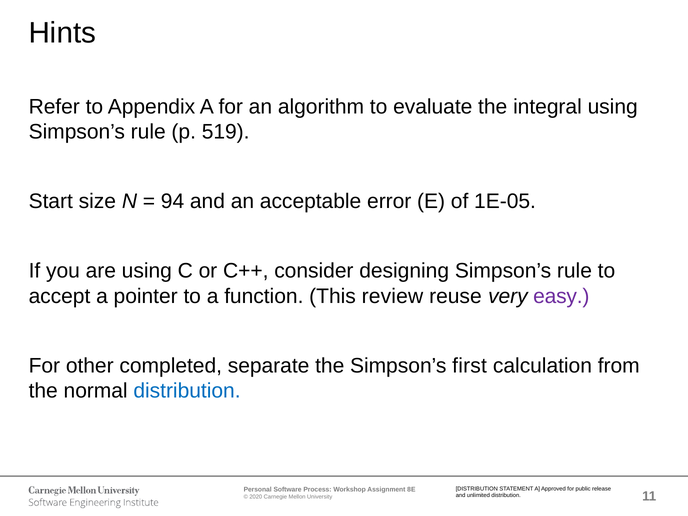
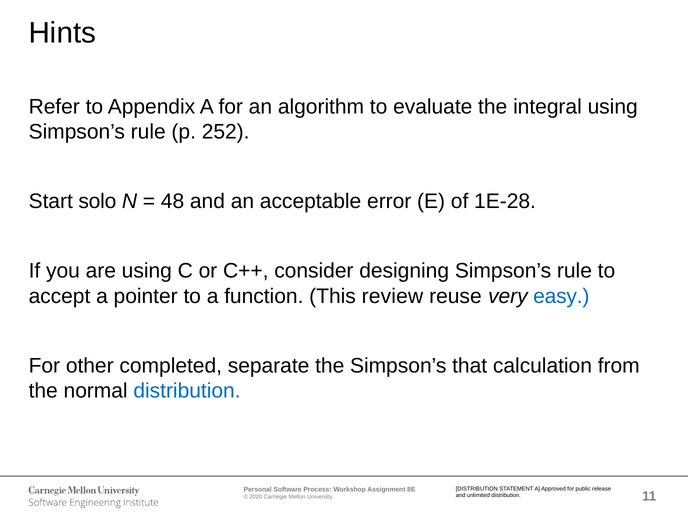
519: 519 -> 252 (226, 132)
size: size -> solo (97, 201)
94: 94 -> 48 (173, 201)
1E-05: 1E-05 -> 1E-28 (505, 201)
easy colour: purple -> blue (561, 296)
first: first -> that (470, 366)
